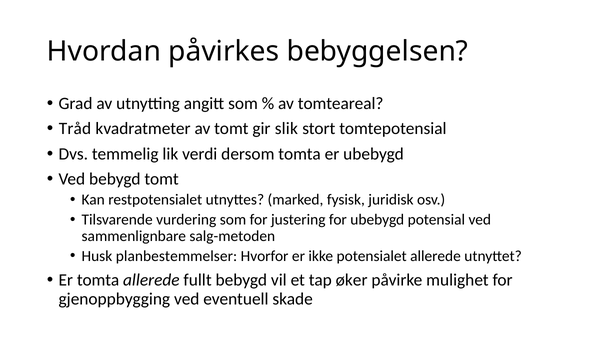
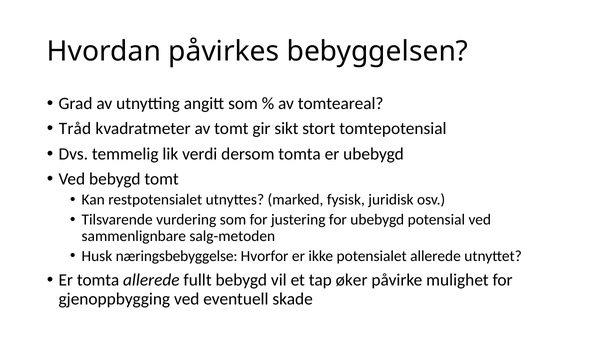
slik: slik -> sikt (286, 129)
planbestemmelser: planbestemmelser -> næringsbebyggelse (177, 256)
